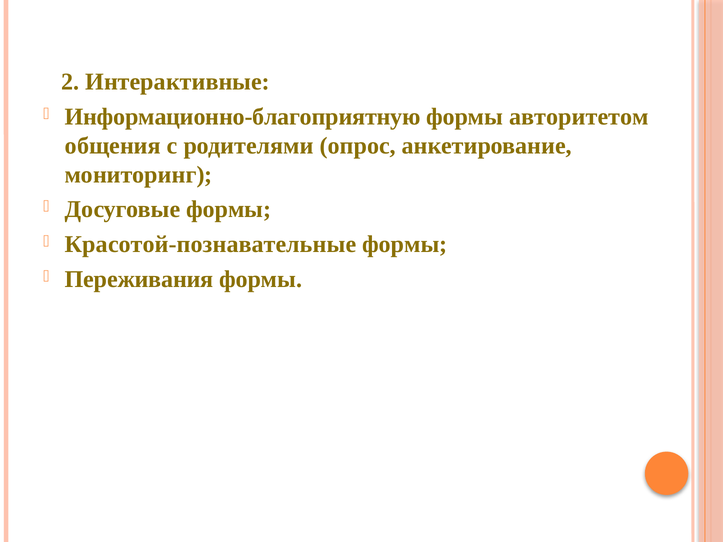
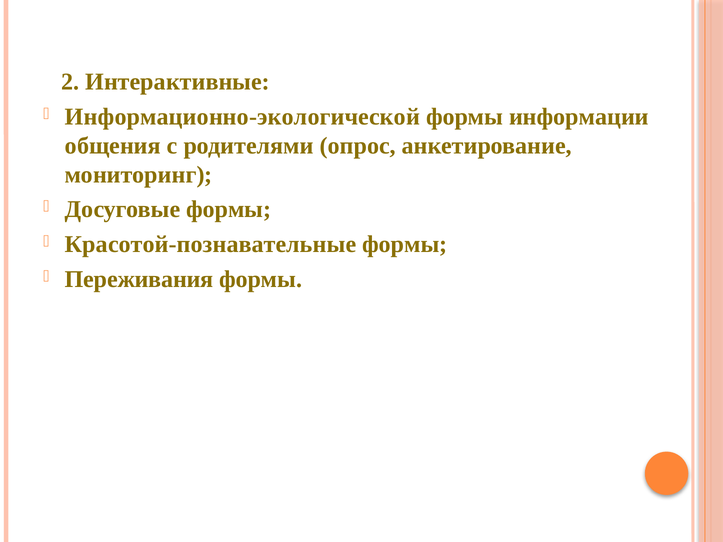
Информационно-благоприятную: Информационно-благоприятную -> Информационно-экологической (242, 117)
авторитетом: авторитетом -> информации (579, 117)
